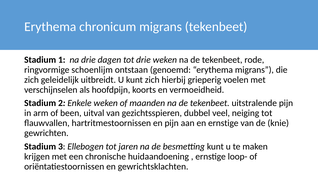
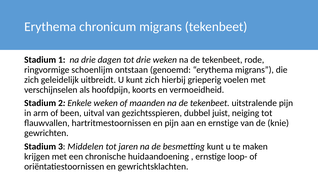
veel: veel -> juist (221, 113)
Ellebogen: Ellebogen -> Middelen (85, 146)
